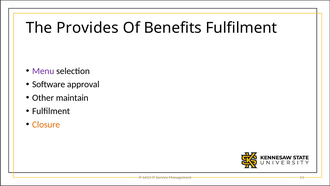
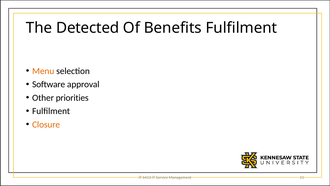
Provides: Provides -> Detected (88, 28)
Menu colour: purple -> orange (43, 71)
maintain: maintain -> priorities (72, 98)
